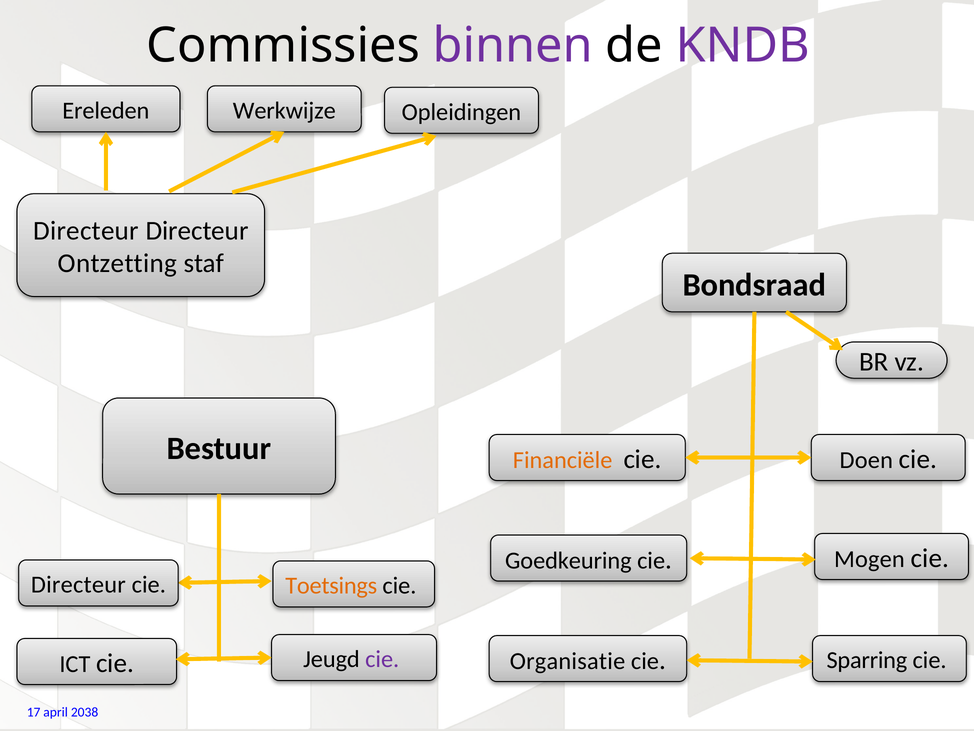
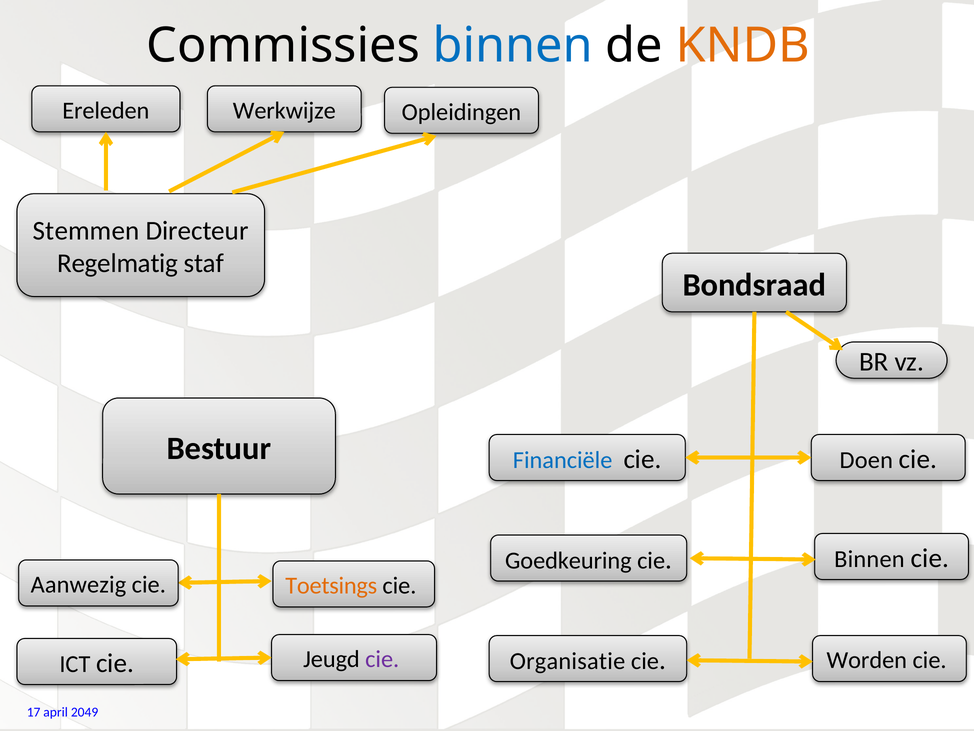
binnen colour: purple -> blue (513, 45)
KNDB colour: purple -> orange (743, 45)
Directeur: Directeur -> Stemmen (86, 231)
Ontzetting: Ontzetting -> Regelmatig (118, 263)
Financiële colour: orange -> blue (563, 460)
Mogen: Mogen -> Binnen (869, 559)
Directeur: Directeur -> Aanwezig (78, 584)
Sparring: Sparring -> Worden (867, 660)
2038: 2038 -> 2049 (85, 712)
